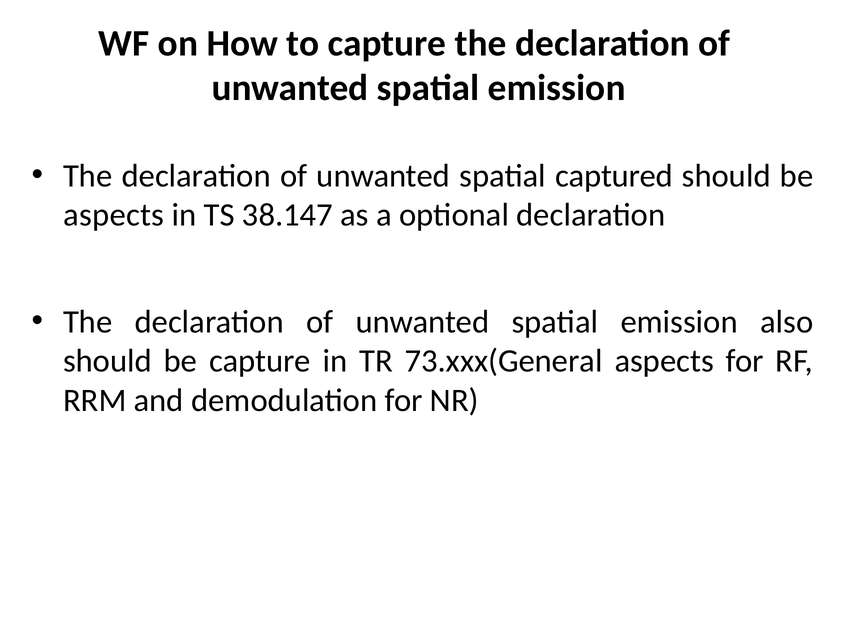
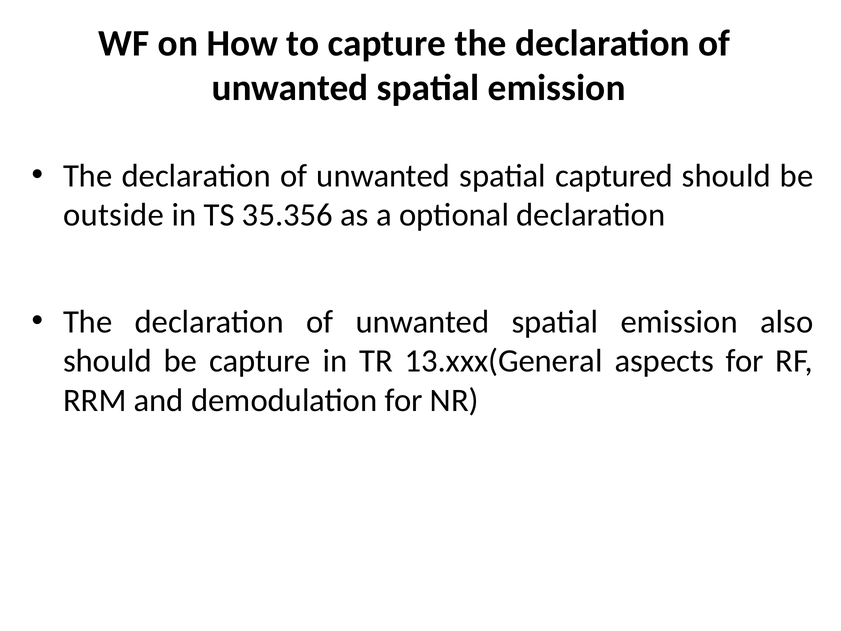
aspects: aspects -> outside (114, 215)
38.147: 38.147 -> 35.356 (287, 215)
73.xxx(General: 73.xxx(General -> 13.xxx(General (504, 361)
